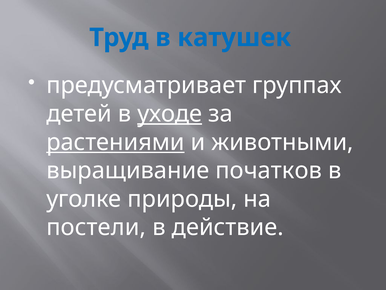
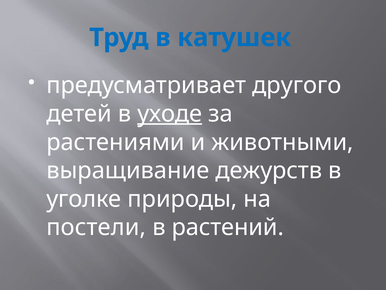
группах: группах -> другого (297, 85)
растениями underline: present -> none (115, 142)
початков: початков -> дежурств (269, 170)
действие: действие -> растений (228, 227)
